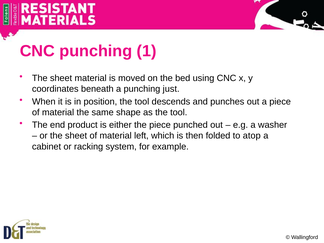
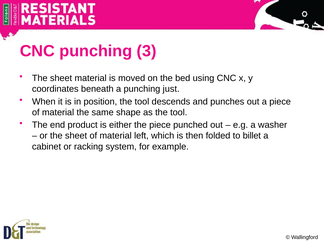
1: 1 -> 3 (147, 51)
atop: atop -> billet (252, 136)
